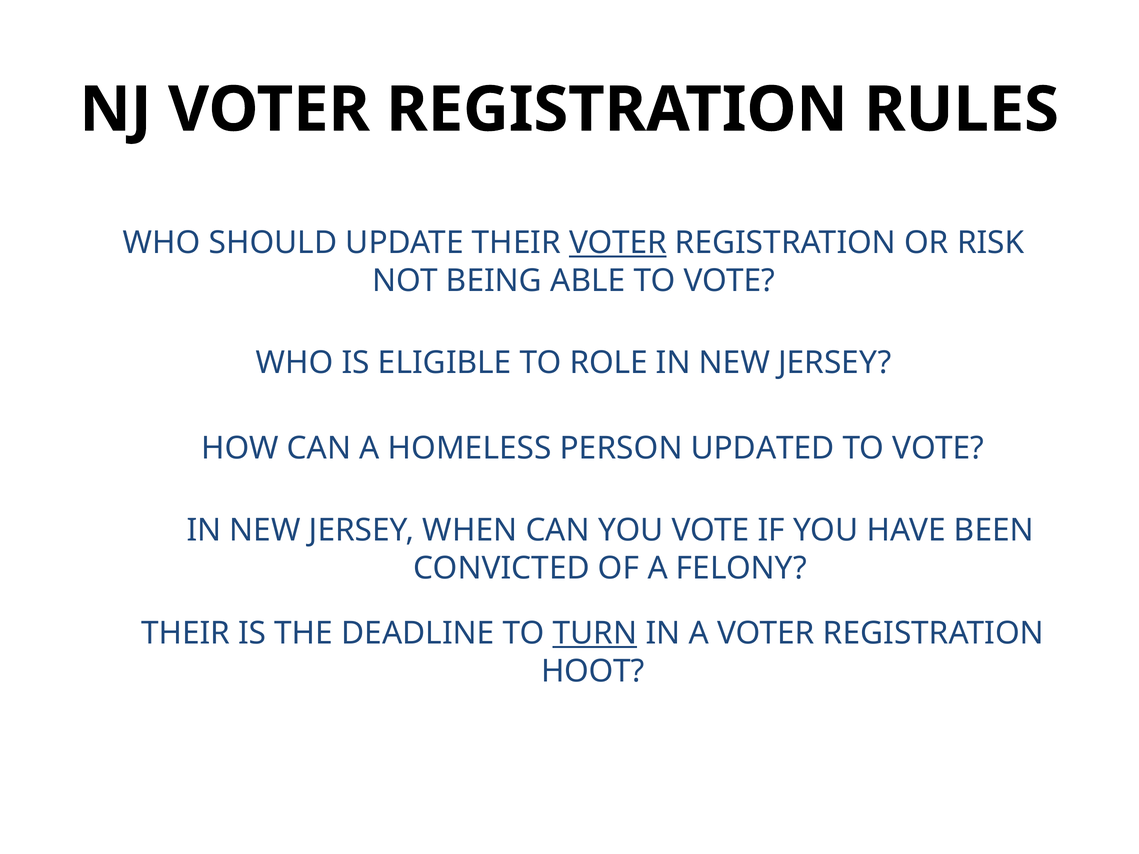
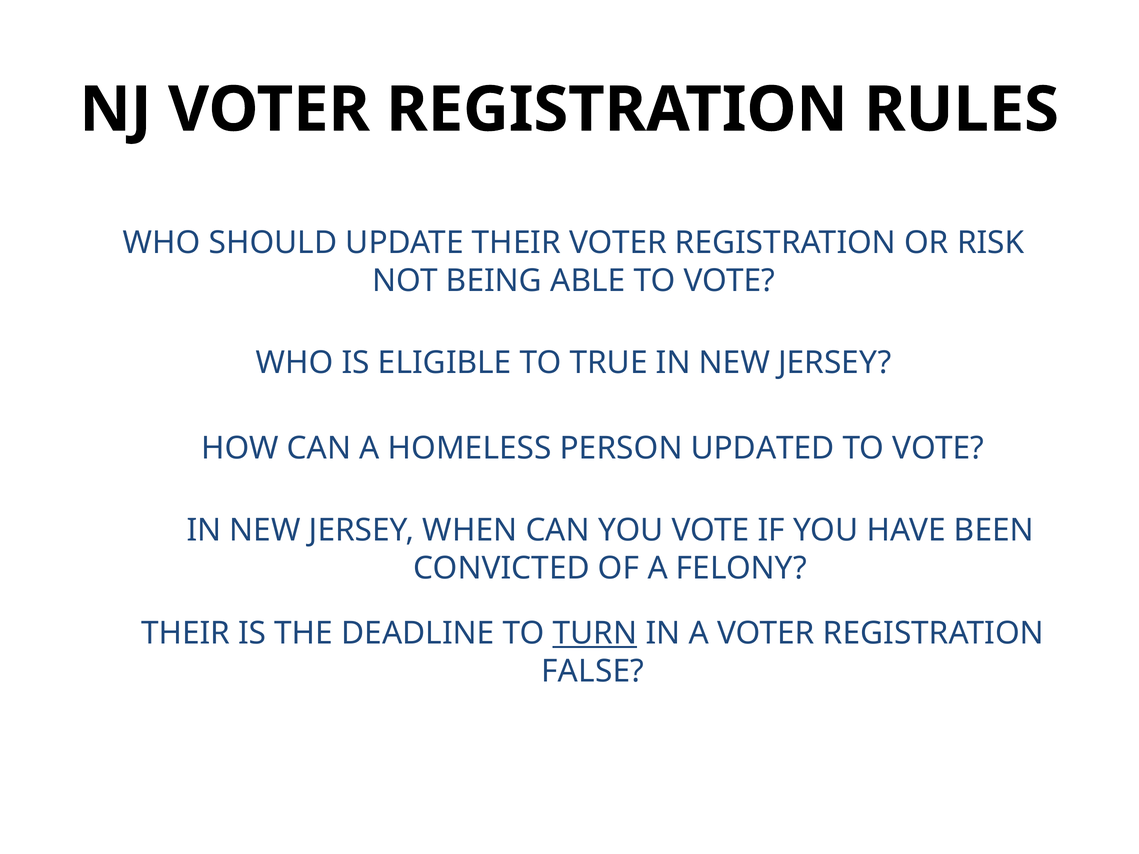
VOTER underline: present -> none (618, 243)
ROLE: ROLE -> TRUE (609, 363)
HOOT: HOOT -> FALSE (593, 672)
